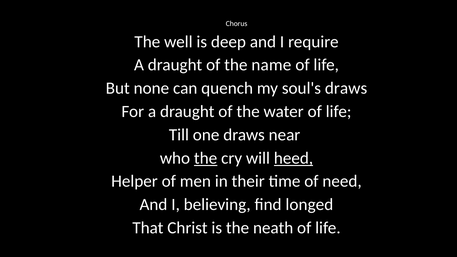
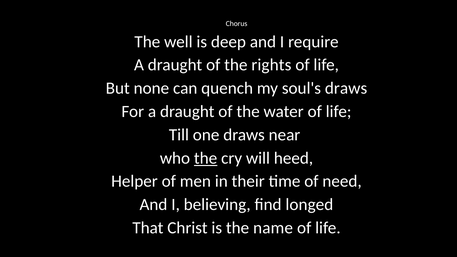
name: name -> rights (271, 65)
heed underline: present -> none (294, 158)
neath: neath -> name (273, 228)
